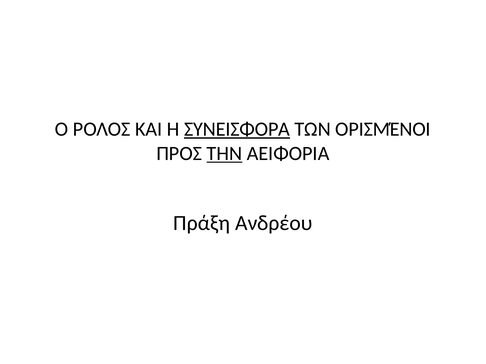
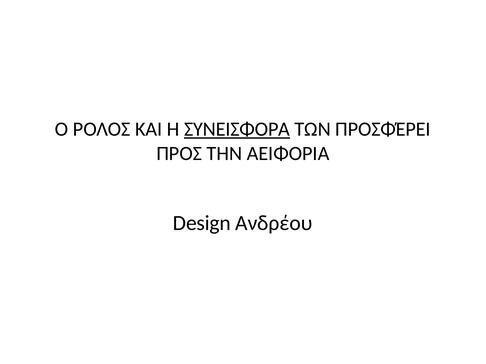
ΟΡΙΣΜΈΝΟΙ: ΟΡΙΣΜΈΝΟΙ -> ΠΡΟΣΦΈΡΕΙ (383, 129)
ΤΗΝ underline: present -> none (224, 154)
Πράξη: Πράξη -> Design (202, 223)
